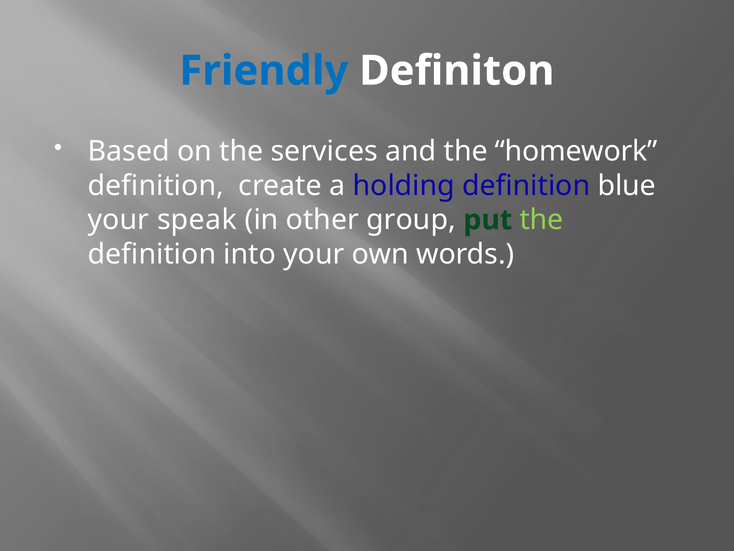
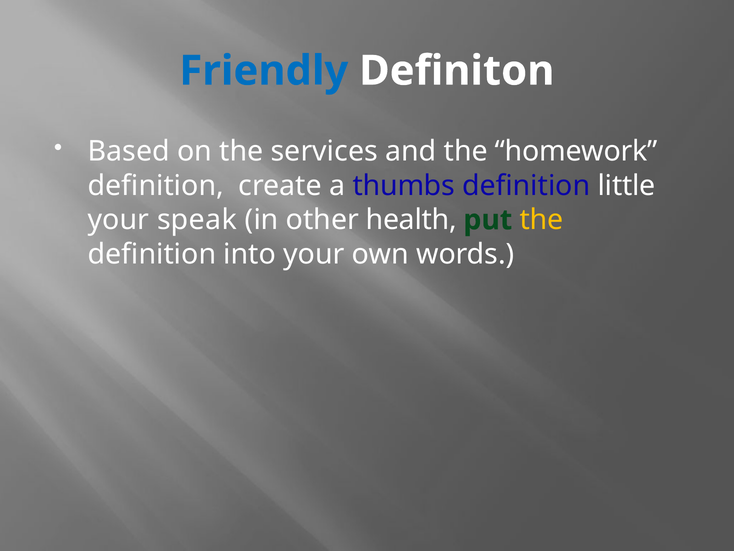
holding: holding -> thumbs (404, 185)
blue: blue -> little (627, 185)
group: group -> health (411, 220)
the colour: light green -> yellow (542, 220)
